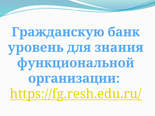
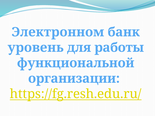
Гражданскую: Гражданскую -> Электронном (58, 32)
знания: знания -> работы (119, 48)
